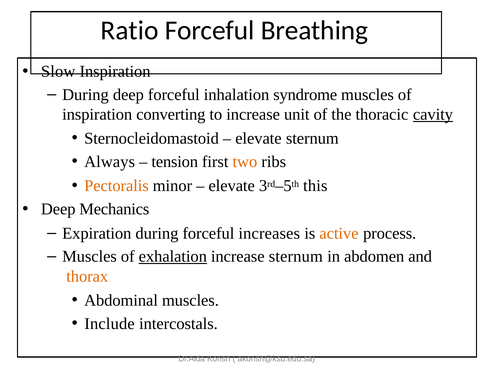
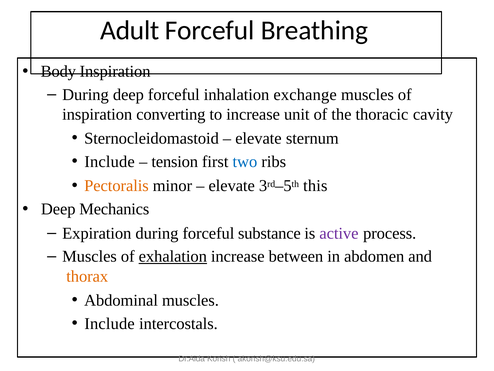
Ratio: Ratio -> Adult (130, 30)
Slow: Slow -> Body (58, 71)
syndrome: syndrome -> exchange (305, 94)
cavity underline: present -> none (433, 114)
Always: Always -> Include (110, 162)
two colour: orange -> blue (245, 162)
increases: increases -> substance (269, 233)
active colour: orange -> purple (339, 233)
increase sternum: sternum -> between (296, 256)
